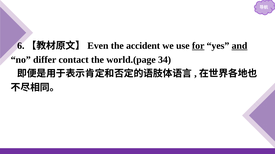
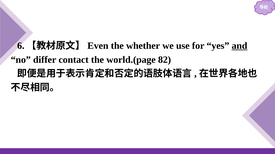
accident: accident -> whether (143, 46)
for underline: present -> none (198, 46)
34: 34 -> 82 (165, 60)
